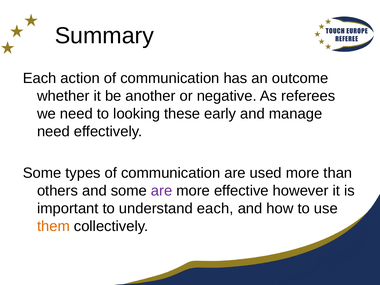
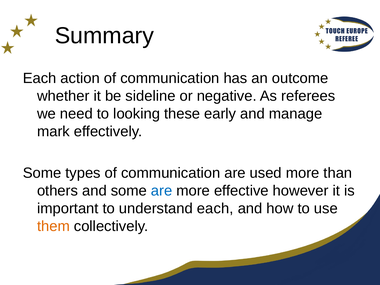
another: another -> sideline (151, 96)
need: need -> mark (53, 132)
are colour: purple -> blue (162, 191)
